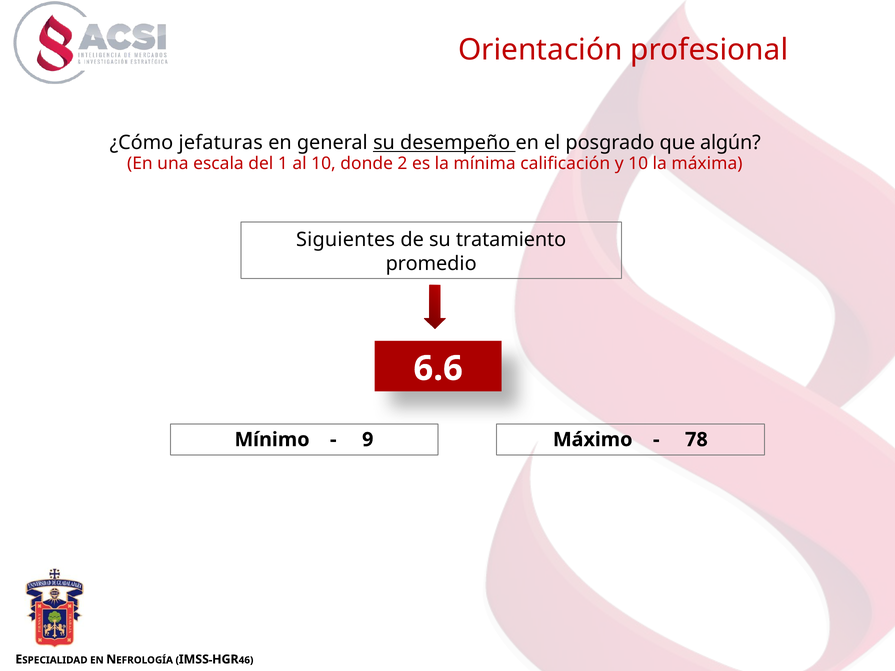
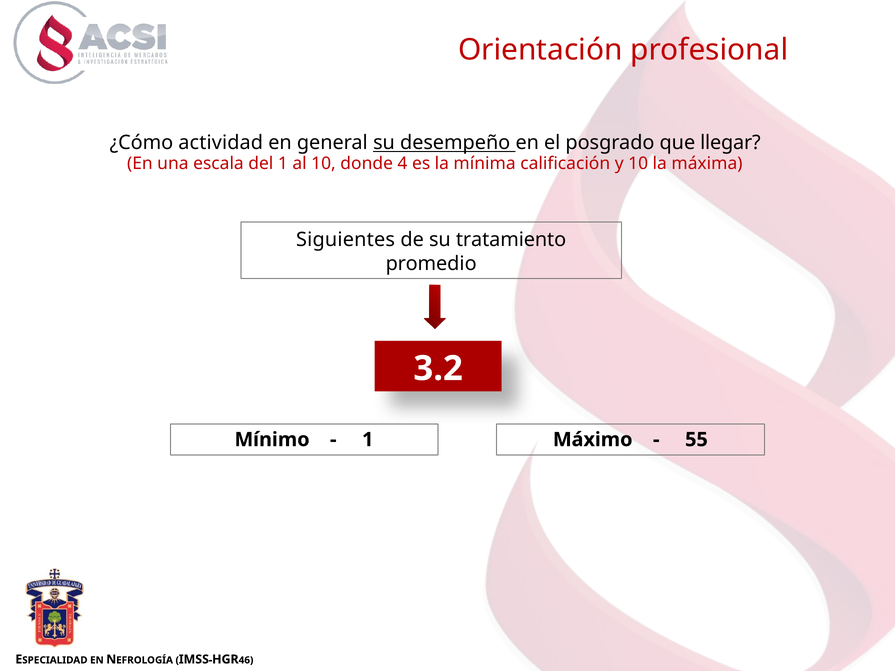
jefaturas: jefaturas -> actividad (221, 143)
algún: algún -> llegar (730, 143)
2: 2 -> 4 (402, 163)
6.6: 6.6 -> 3.2 (438, 369)
9: 9 -> 1 (368, 440)
78: 78 -> 55 (696, 440)
